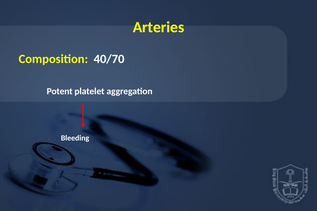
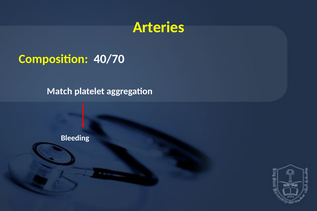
Potent: Potent -> Match (60, 91)
